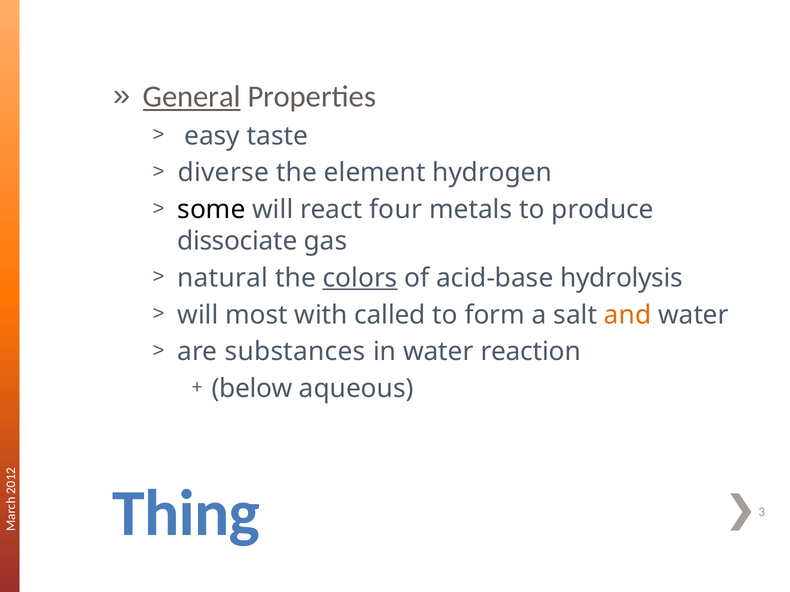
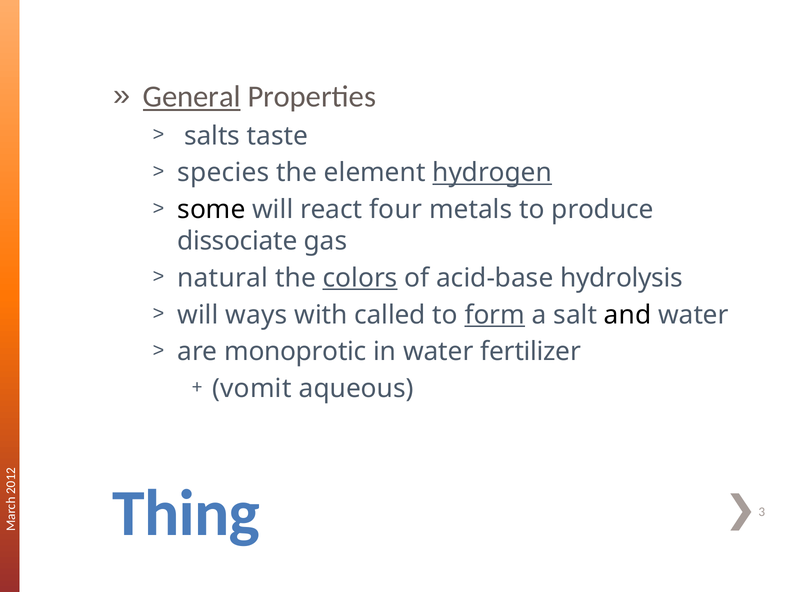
easy: easy -> salts (212, 136)
diverse: diverse -> species (223, 173)
hydrogen underline: none -> present (492, 173)
most: most -> ways (256, 315)
form underline: none -> present (495, 315)
and colour: orange -> black (628, 315)
substances: substances -> monoprotic (295, 352)
reaction: reaction -> fertilizer (531, 352)
below: below -> vomit (252, 389)
